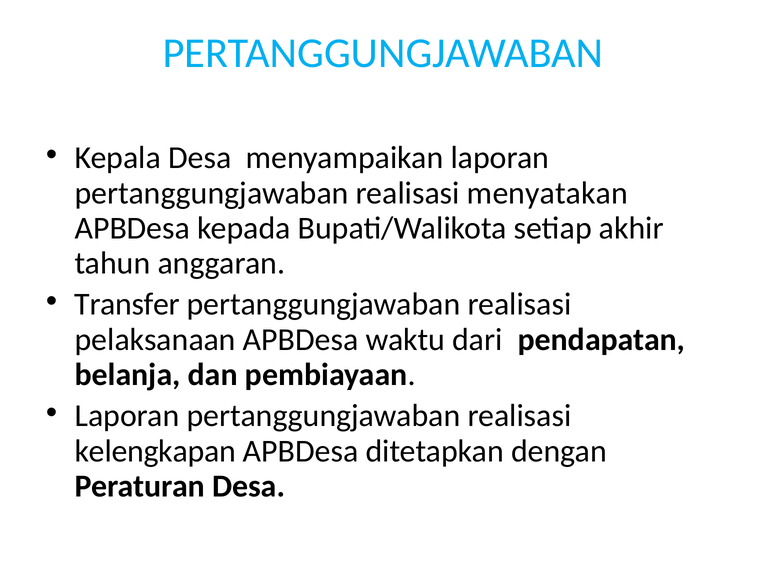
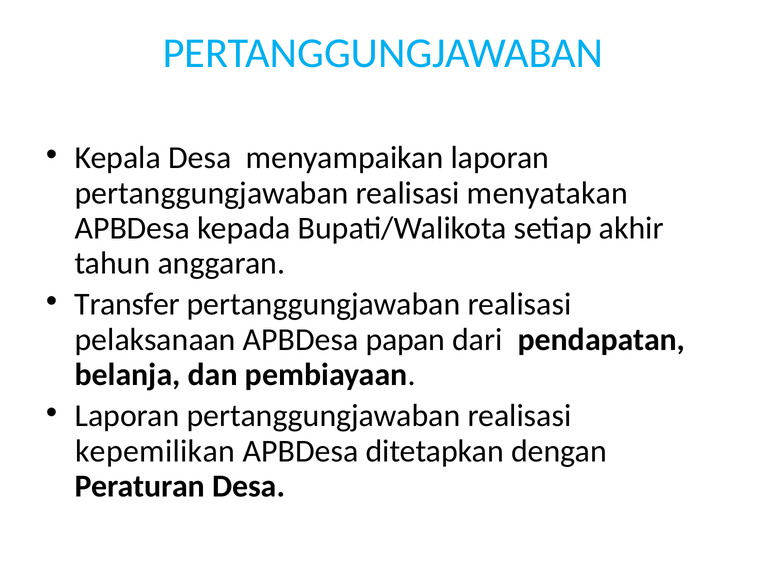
waktu: waktu -> papan (405, 339)
kelengkapan: kelengkapan -> kepemilikan (155, 451)
